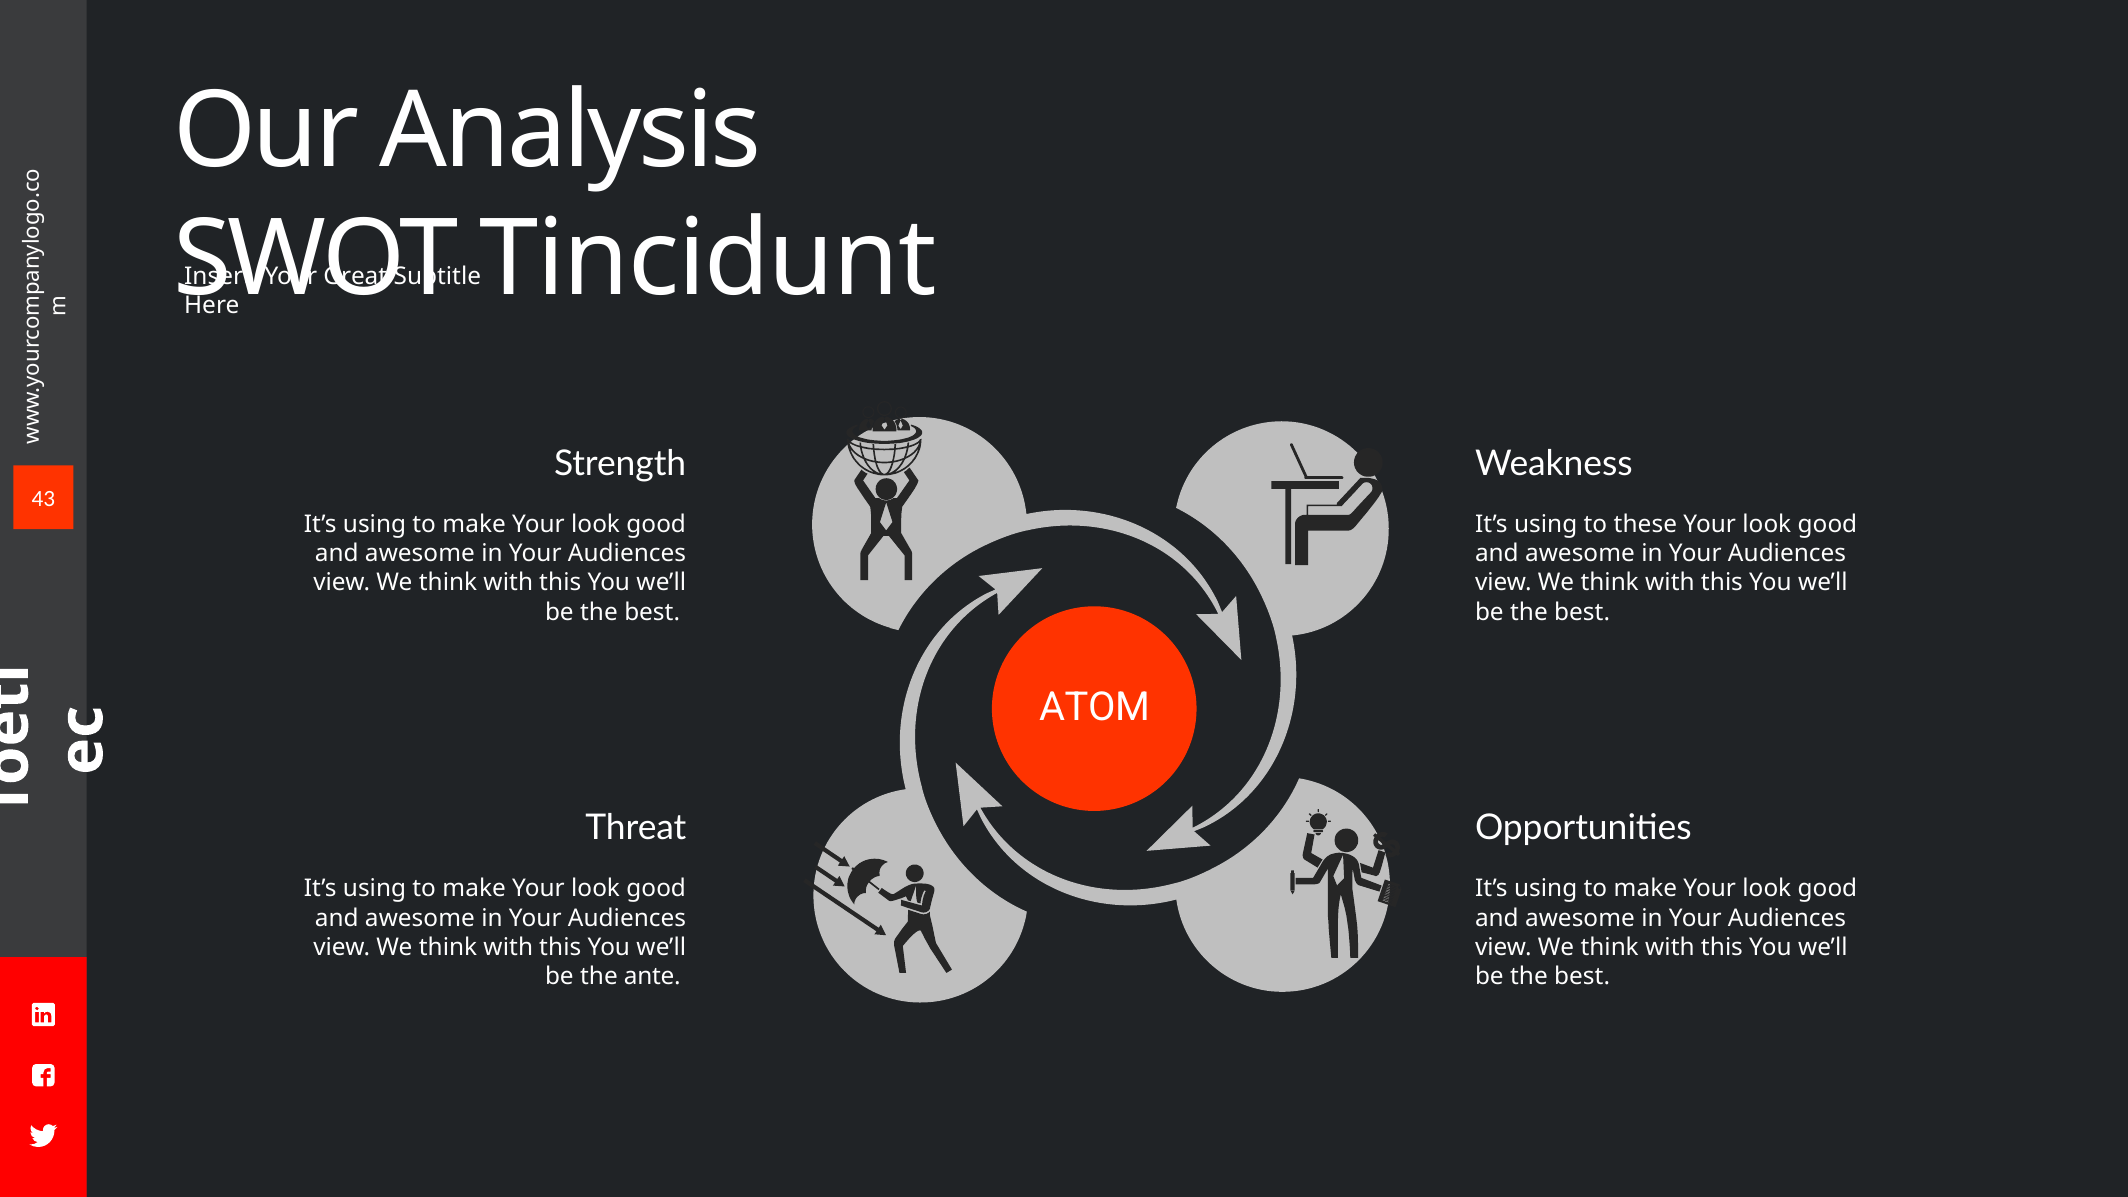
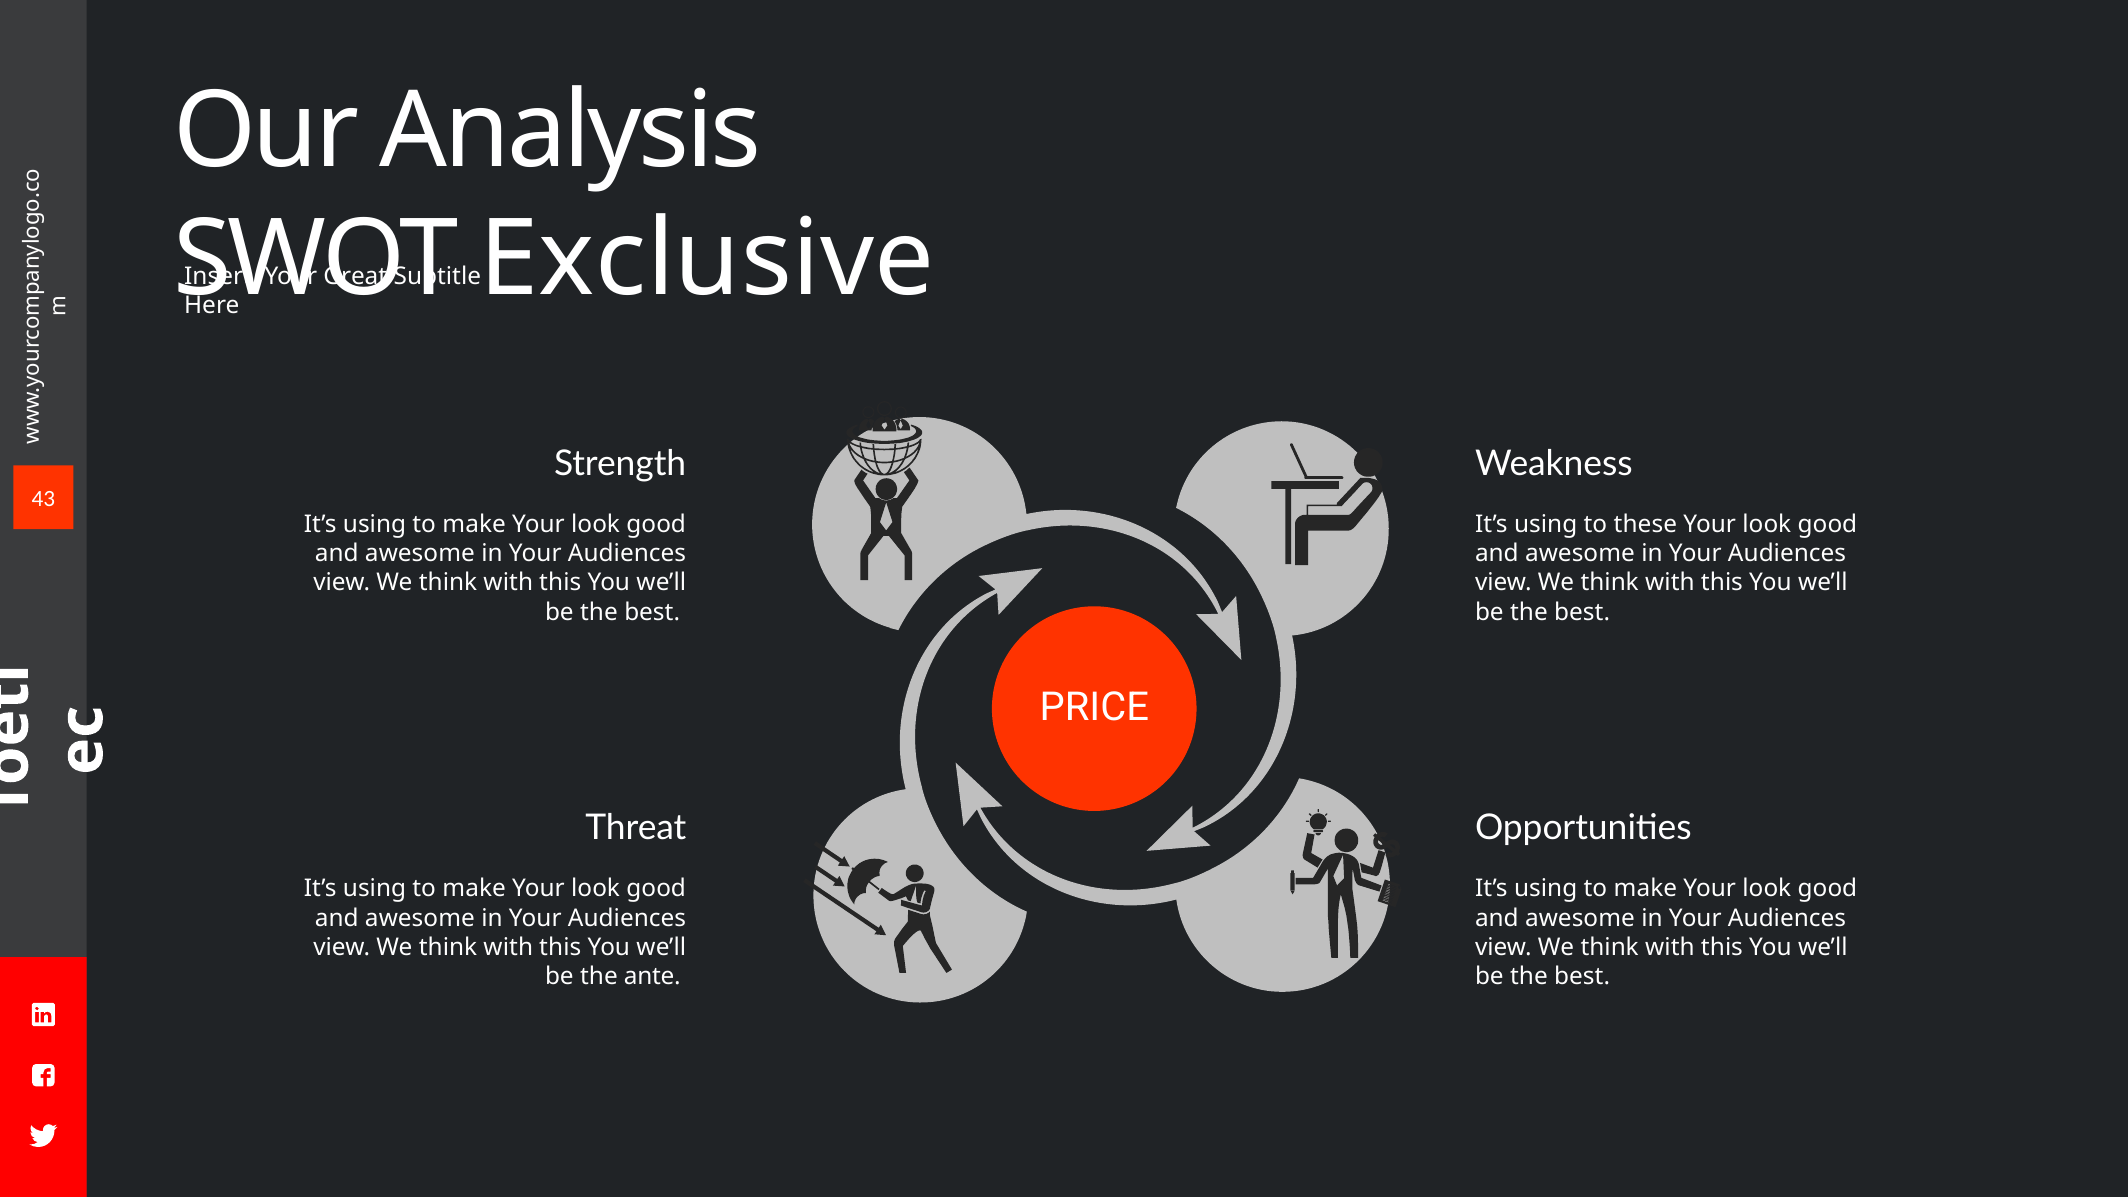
Tincidunt: Tincidunt -> Exclusive (707, 259)
ATOM: ATOM -> PRICE (1094, 707)
